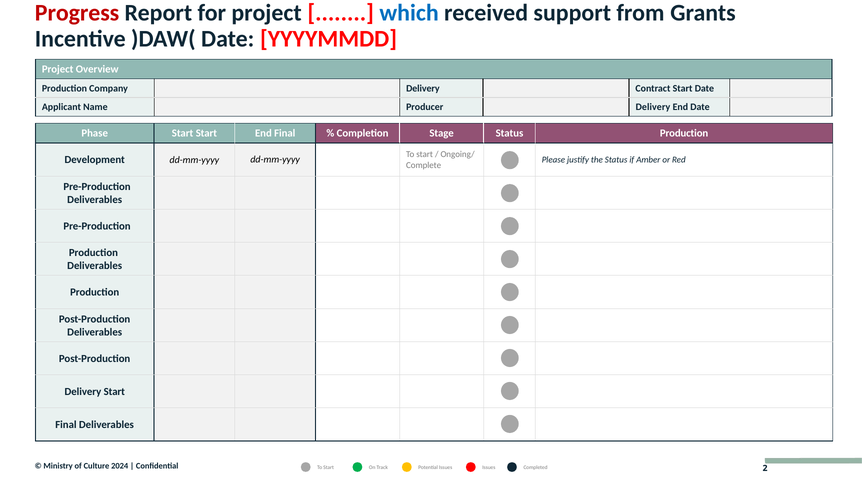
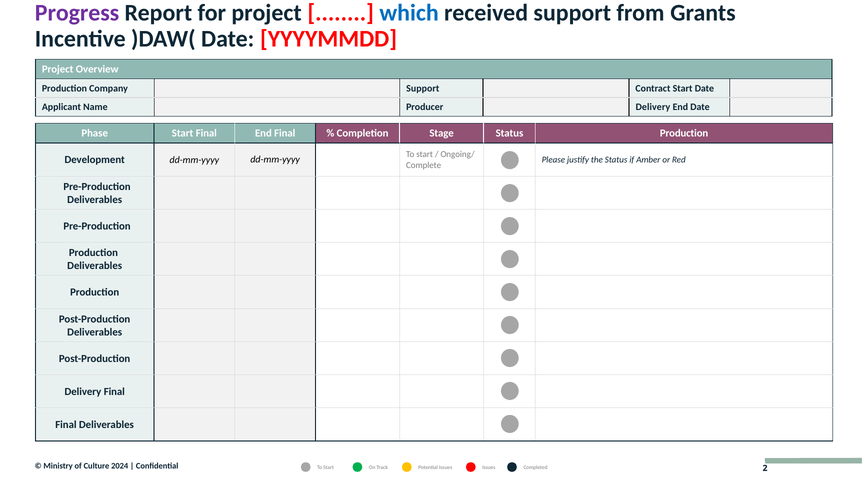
Progress colour: red -> purple (77, 13)
Company Delivery: Delivery -> Support (423, 88)
Start Start: Start -> Final (206, 133)
Delivery Start: Start -> Final (114, 392)
